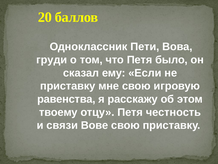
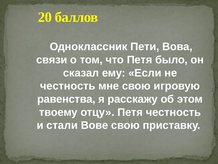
груди: груди -> связи (52, 60)
приставку: приставку -> честность (68, 86)
связи: связи -> стали (62, 125)
